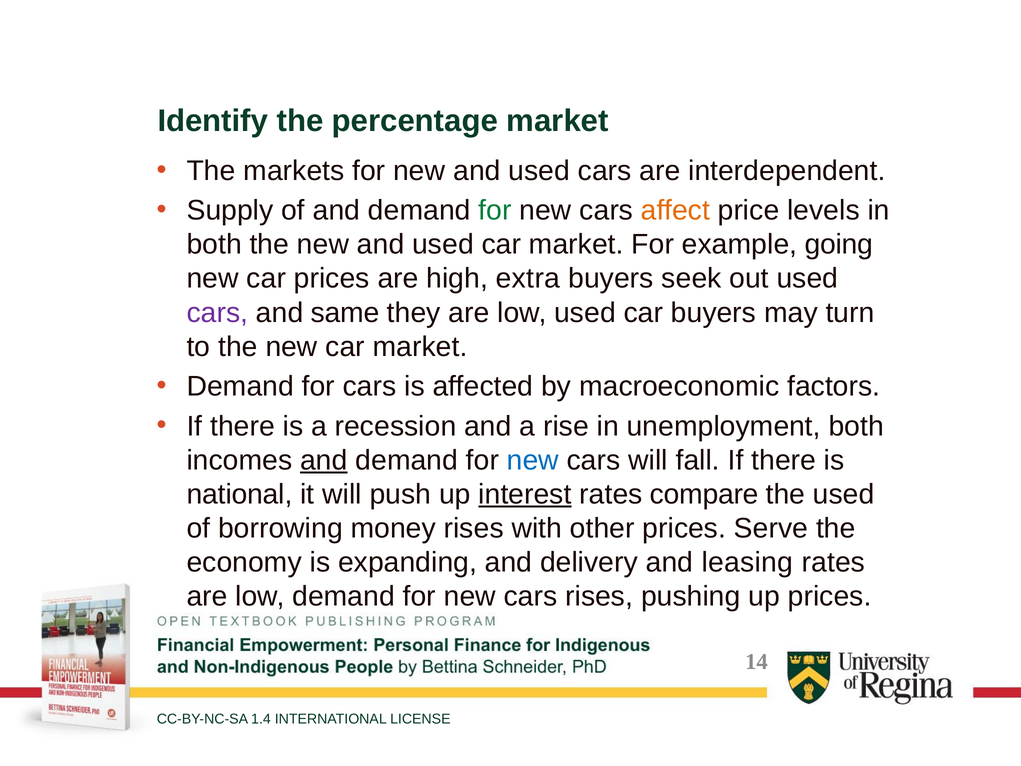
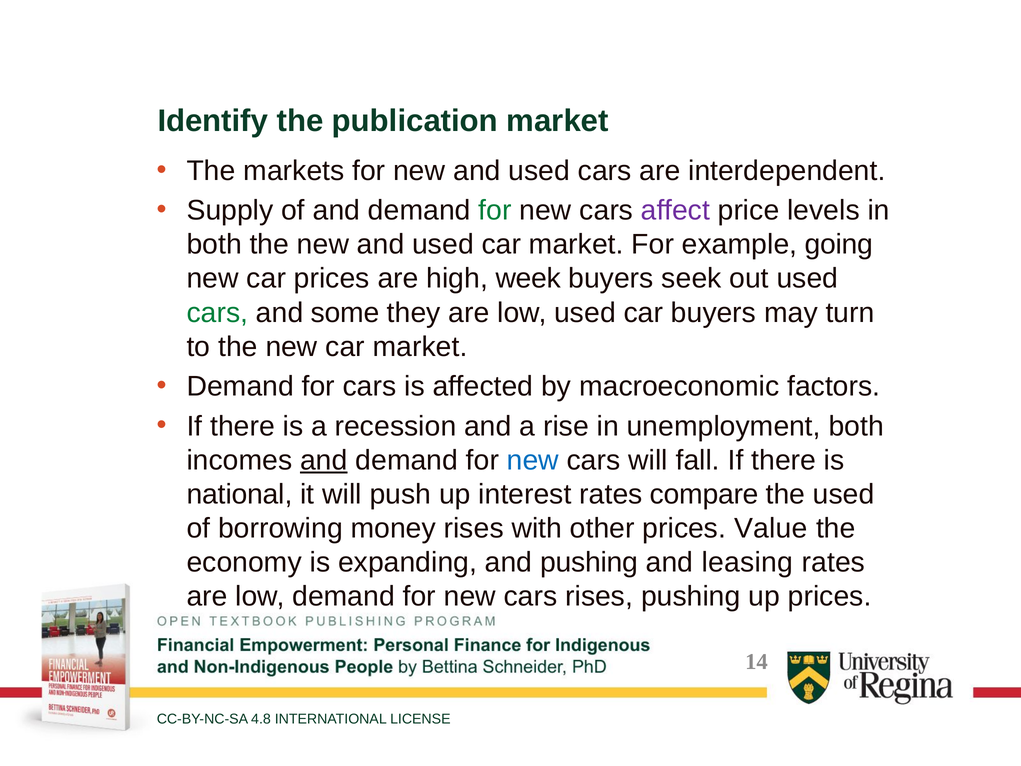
percentage: percentage -> publication (415, 121)
affect colour: orange -> purple (675, 210)
extra: extra -> week (528, 279)
cars colour: purple -> green (217, 313)
same: same -> some (345, 313)
interest underline: present -> none (525, 494)
Serve: Serve -> Value (771, 528)
and delivery: delivery -> pushing (589, 562)
1.4: 1.4 -> 4.8 (261, 719)
